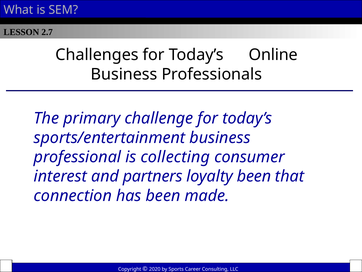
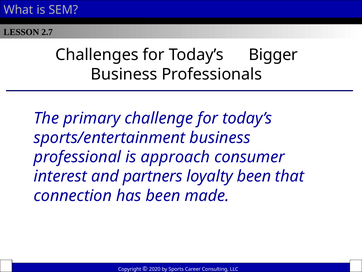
Online: Online -> Bigger (273, 55)
collecting: collecting -> approach (175, 157)
